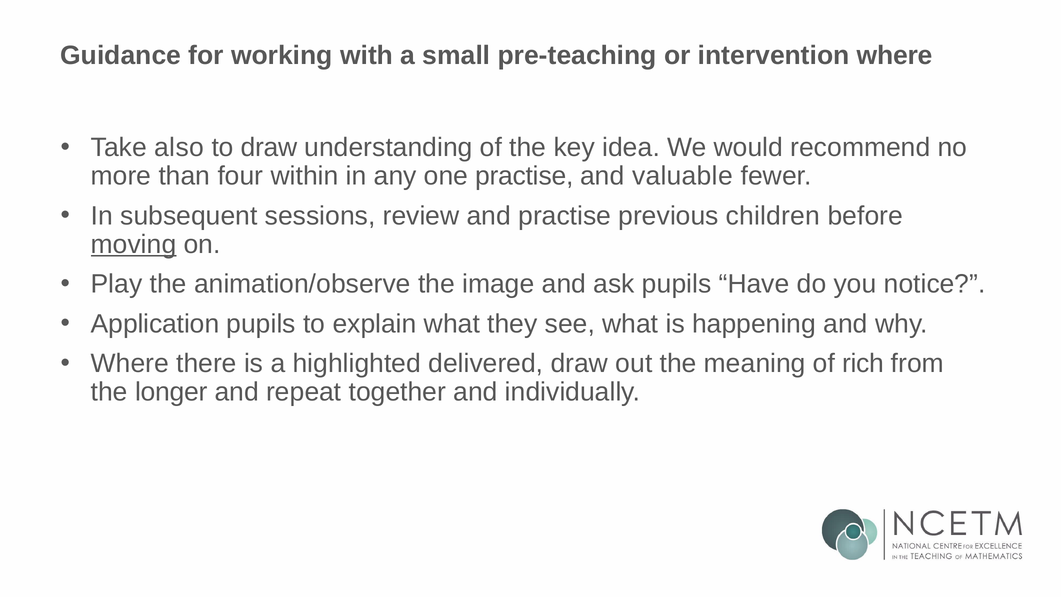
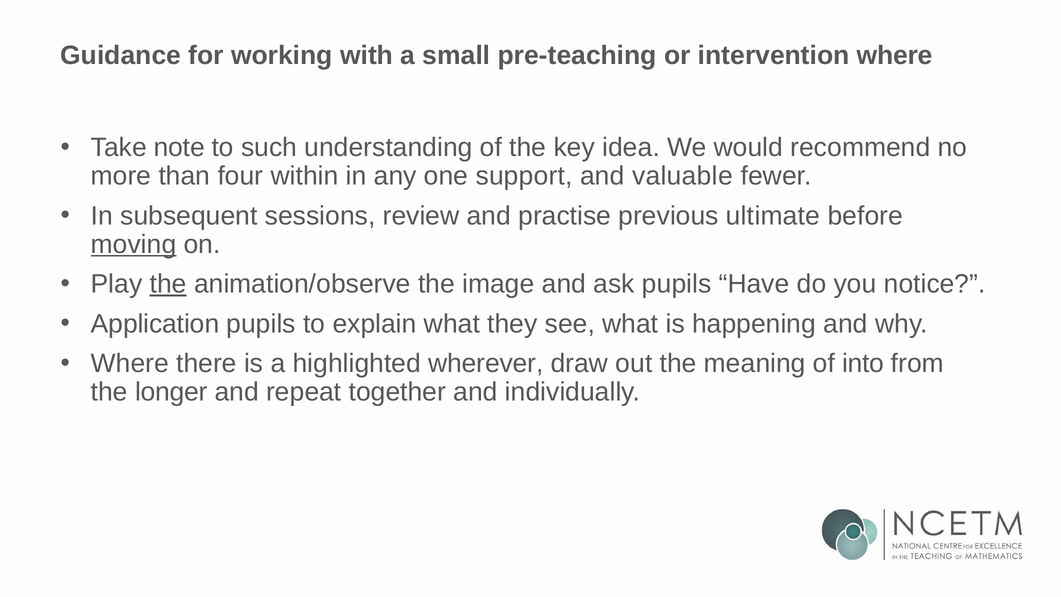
also: also -> note (179, 147)
to draw: draw -> such (269, 147)
one practise: practise -> support (524, 176)
children: children -> ultimate (773, 216)
the underline: none -> present (168, 284)
delivered: delivered -> wherever (486, 363)
rich: rich -> into (863, 363)
